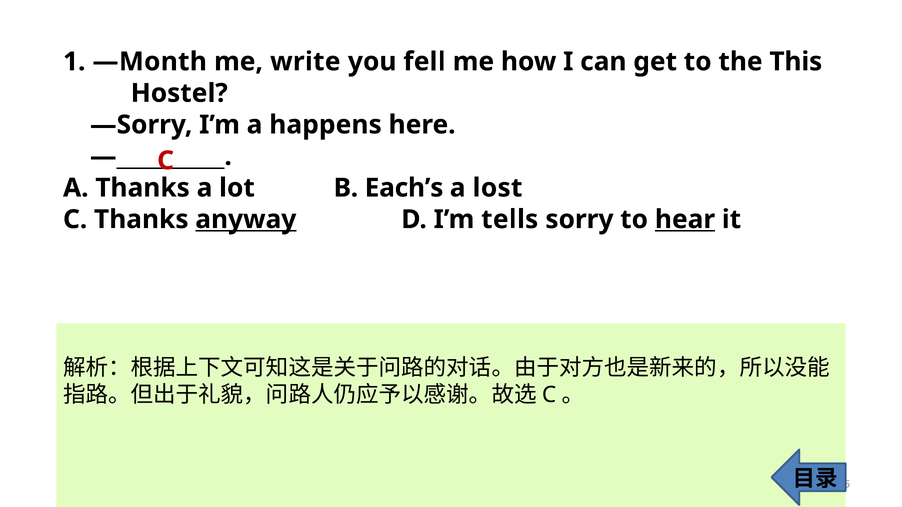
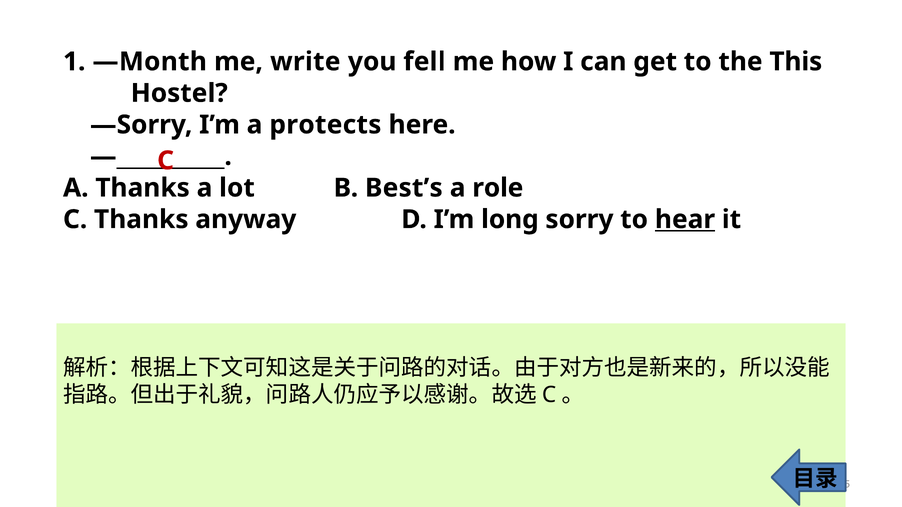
happens: happens -> protects (325, 125)
Each’s: Each’s -> Best’s (404, 188)
lost: lost -> role (498, 188)
anyway underline: present -> none (246, 220)
tells: tells -> long (510, 220)
